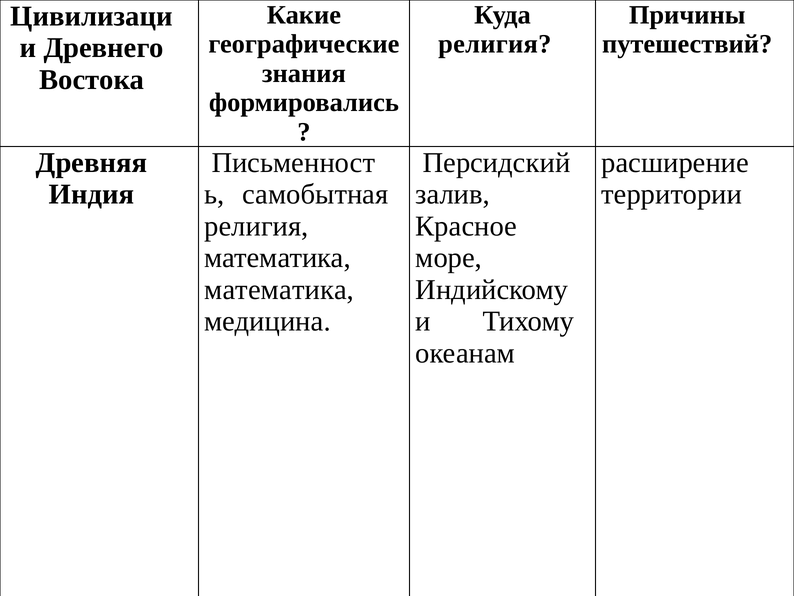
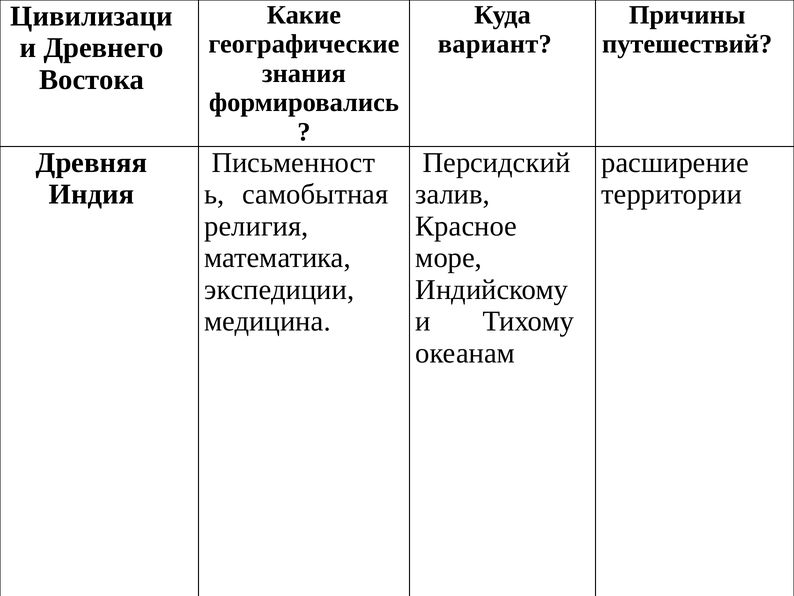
религия: религия -> вариант (495, 44)
математика: математика -> экспедиции (279, 289)
